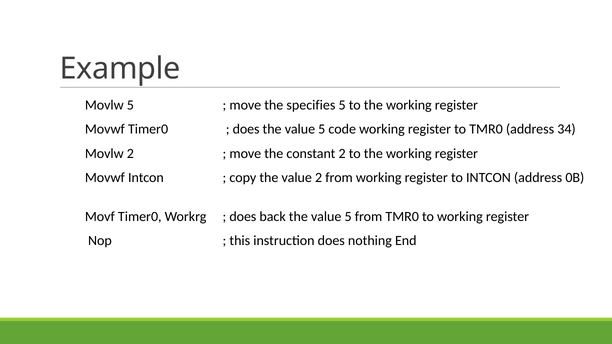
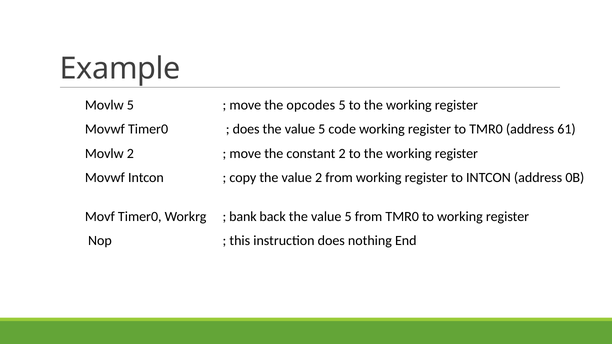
specifies: specifies -> opcodes (311, 105)
34: 34 -> 61 (567, 129)
does: does -> bank (243, 217)
